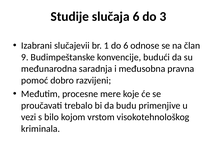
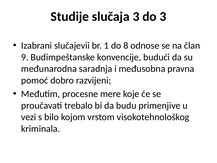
slučaja 6: 6 -> 3 (136, 16)
do 6: 6 -> 8 (126, 46)
